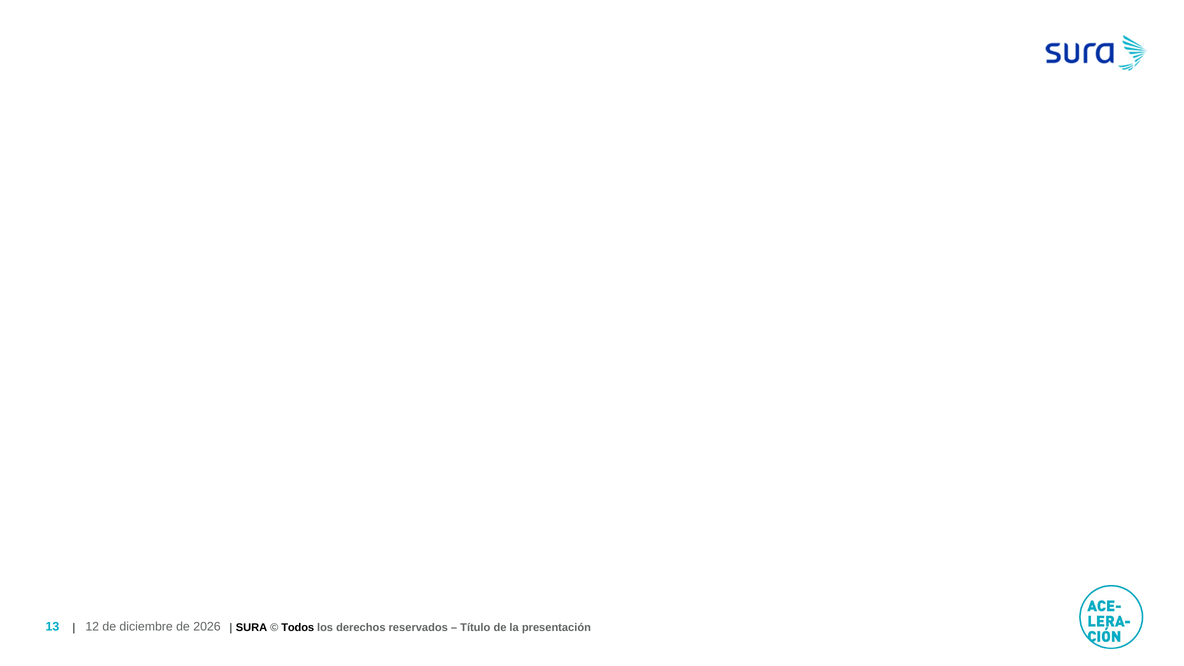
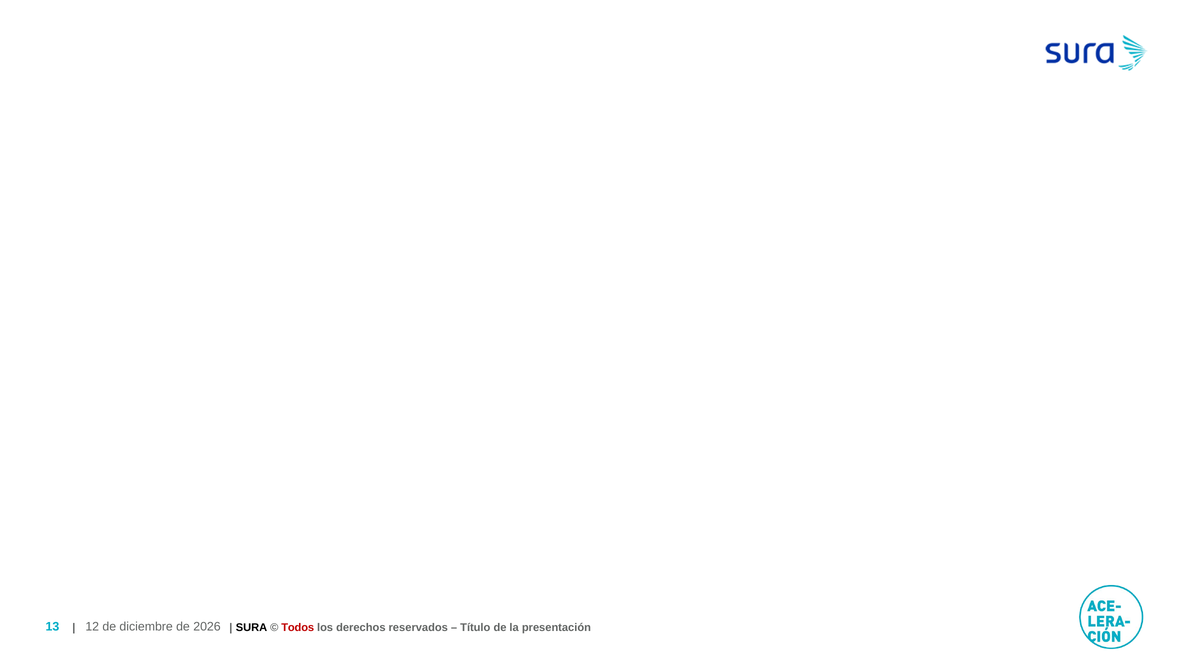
Todos colour: black -> red (298, 628)
